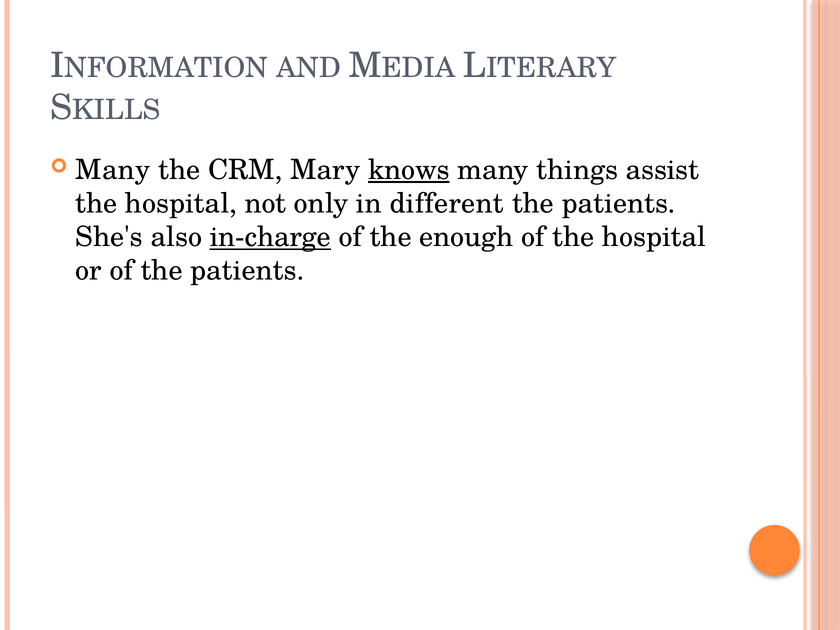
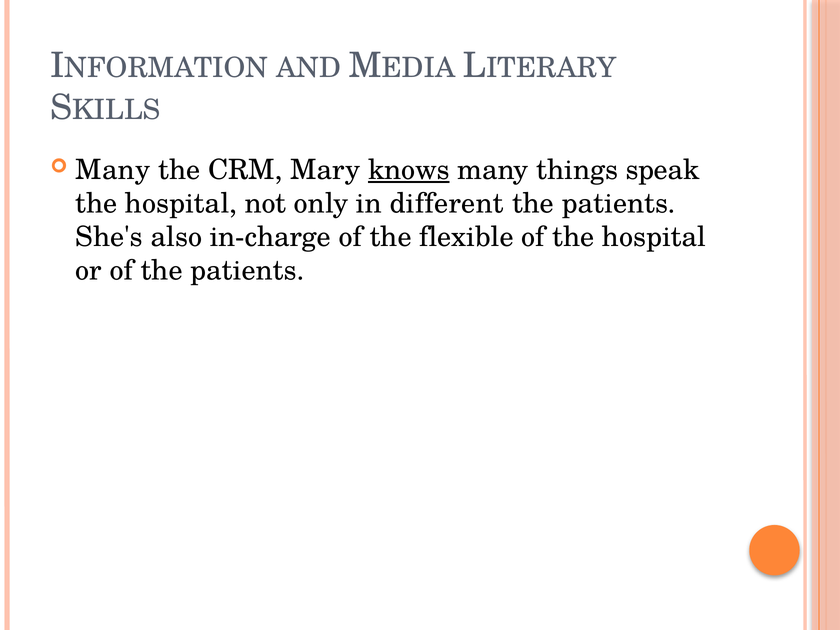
assist: assist -> speak (663, 170)
in-charge underline: present -> none (270, 237)
enough: enough -> flexible (466, 237)
